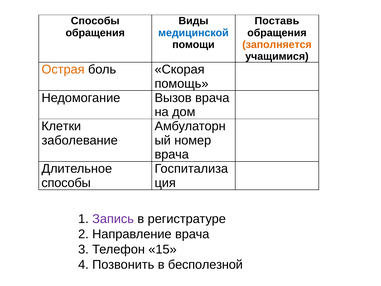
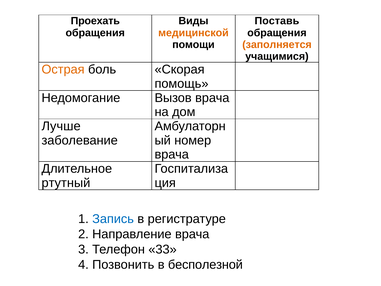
Способы: Способы -> Проехать (95, 21)
медицинской colour: blue -> orange (193, 33)
Клетки: Клетки -> Лучше (61, 126)
способы: способы -> ртутный (66, 183)
Запись colour: purple -> blue (113, 219)
15: 15 -> 33 (163, 249)
